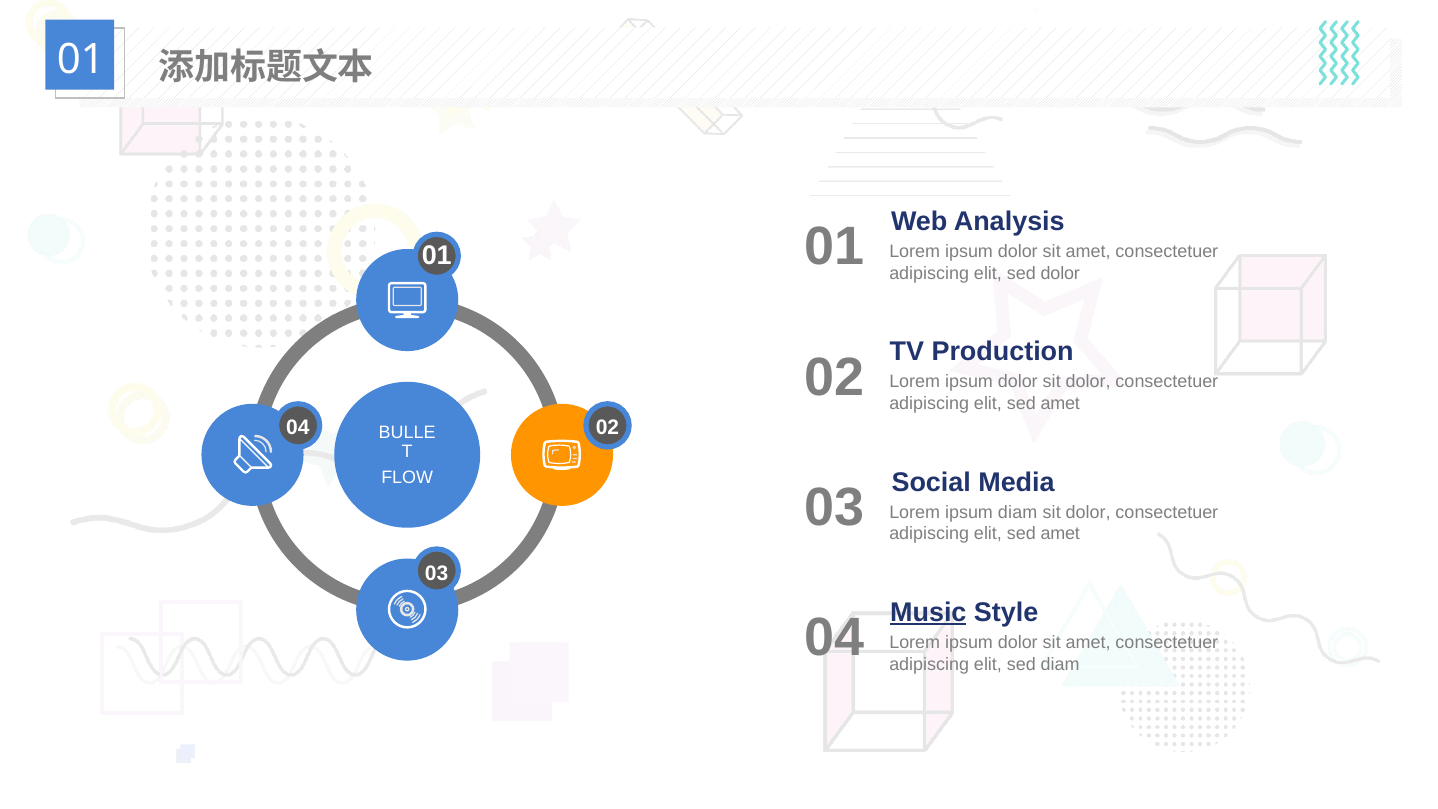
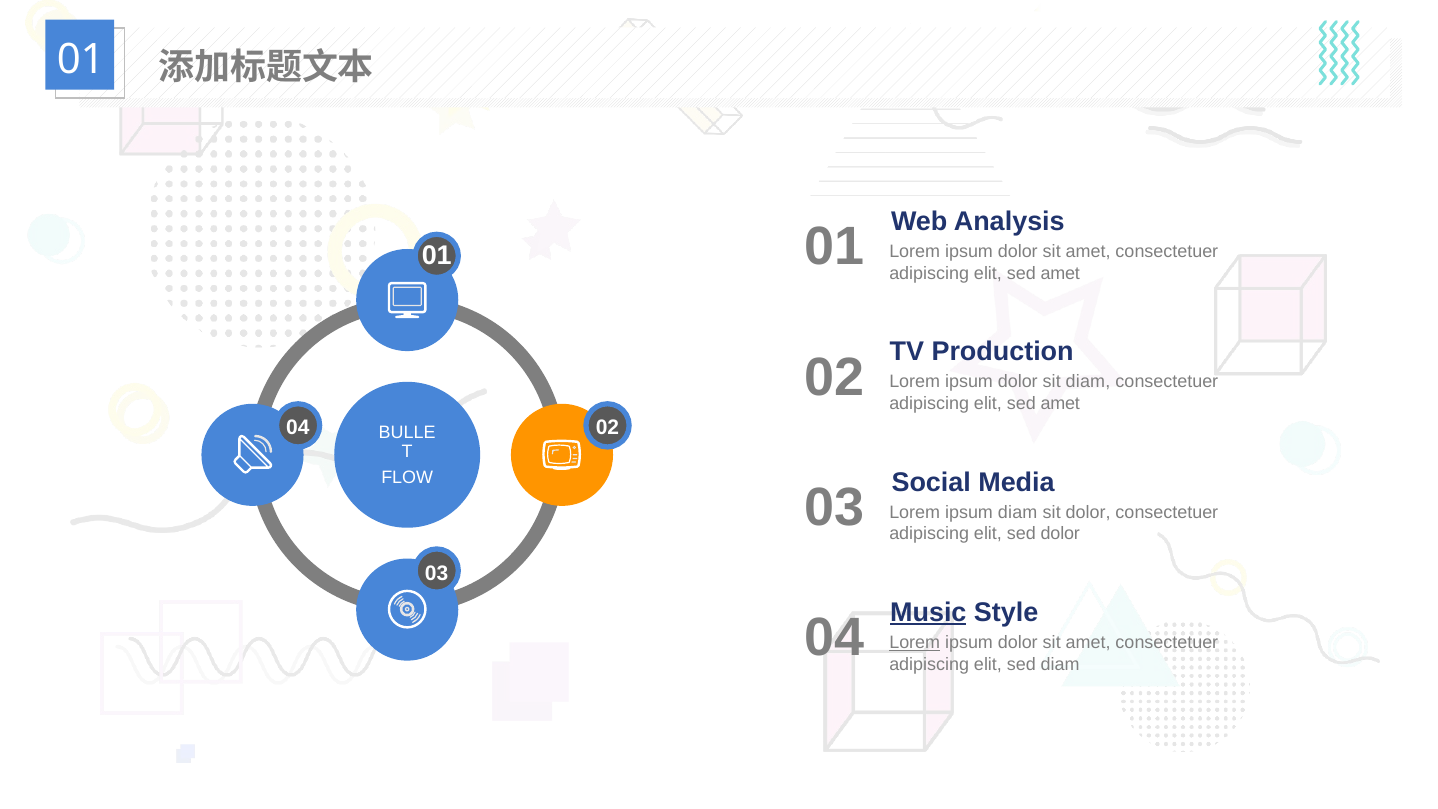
dolor: dolor -> amet (1060, 273)
dolor sit dolor: dolor -> diam (1088, 382)
amet: amet -> dolor (1060, 534)
Lorem underline: none -> present (915, 642)
